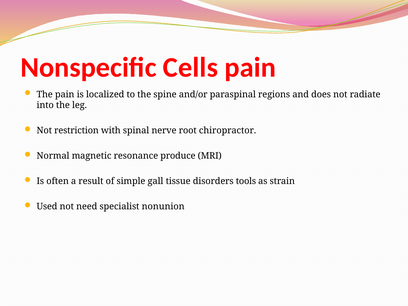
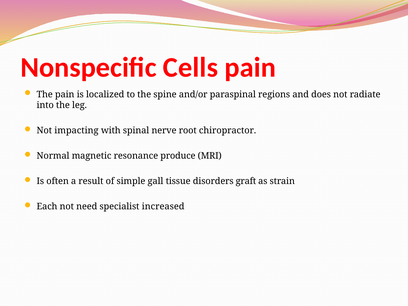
restriction: restriction -> impacting (76, 131)
tools: tools -> graft (246, 181)
Used: Used -> Each (47, 207)
nonunion: nonunion -> increased (163, 207)
